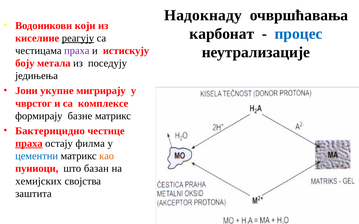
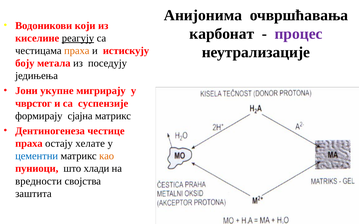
Надокнаду: Надокнаду -> Анијонима (203, 15)
процес colour: blue -> purple (299, 34)
праха colour: purple -> orange (77, 51)
комплексе: комплексе -> суспензије (103, 103)
базне: базне -> сјајна (80, 116)
Бактерицидно: Бактерицидно -> Дентиногенеза (50, 131)
праха underline: present -> none (29, 144)
филма: филма -> хелате (90, 144)
базан: базан -> хлади (96, 169)
хемијских: хемијских -> вредности (39, 181)
